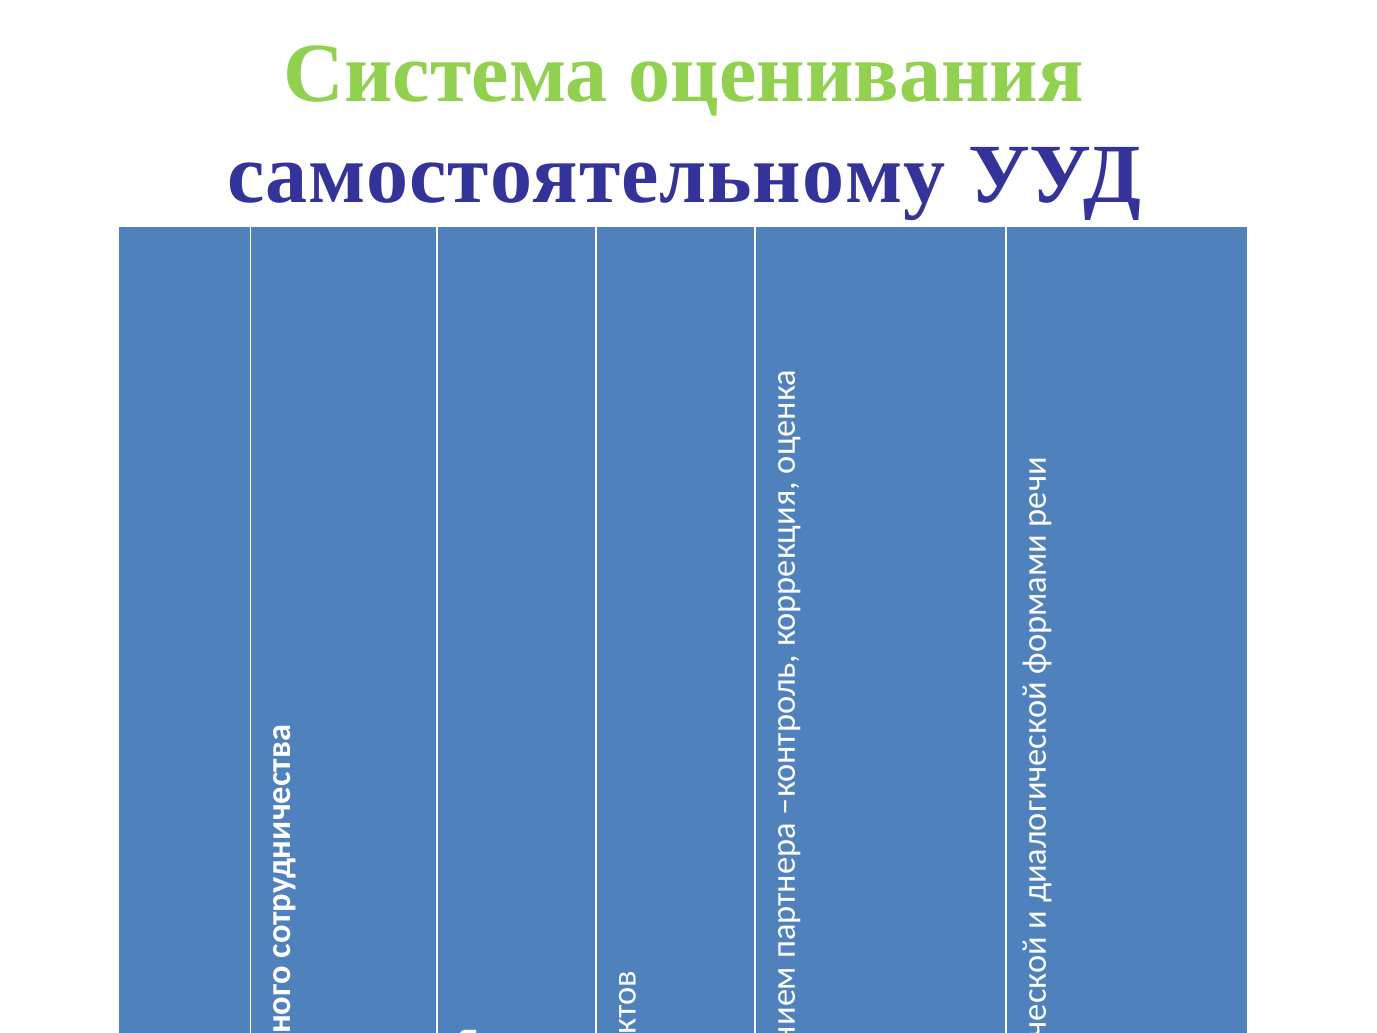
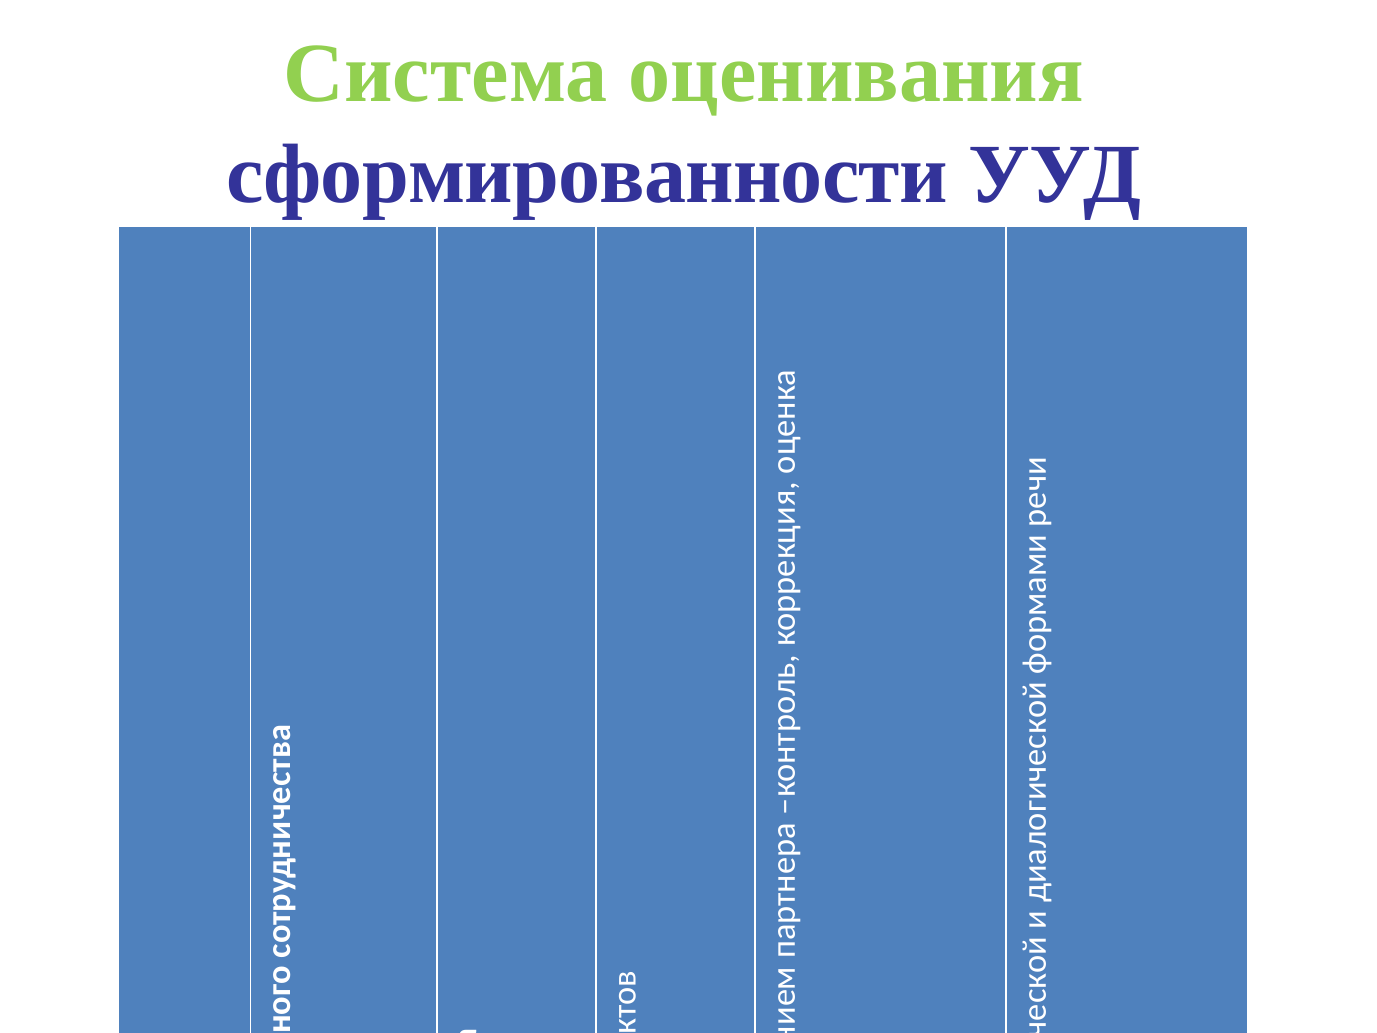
самостоятельному: самостоятельному -> сформированности (587, 175)
